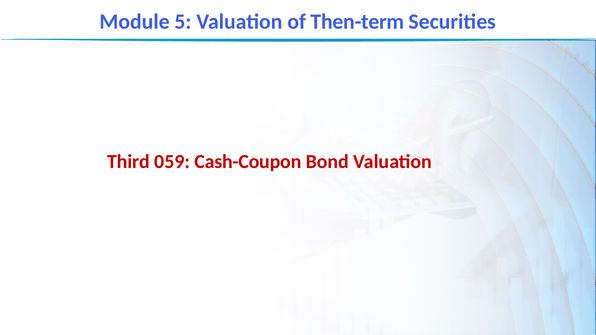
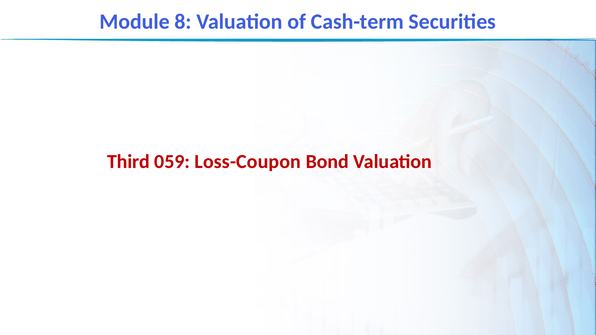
5: 5 -> 8 (183, 22)
Then-term: Then-term -> Cash-term (357, 22)
Cash-Coupon: Cash-Coupon -> Loss-Coupon (248, 162)
